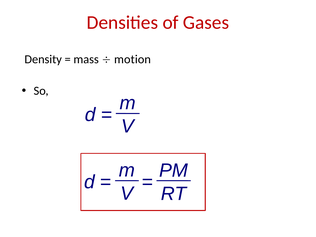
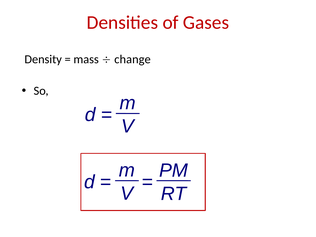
motion: motion -> change (132, 59)
